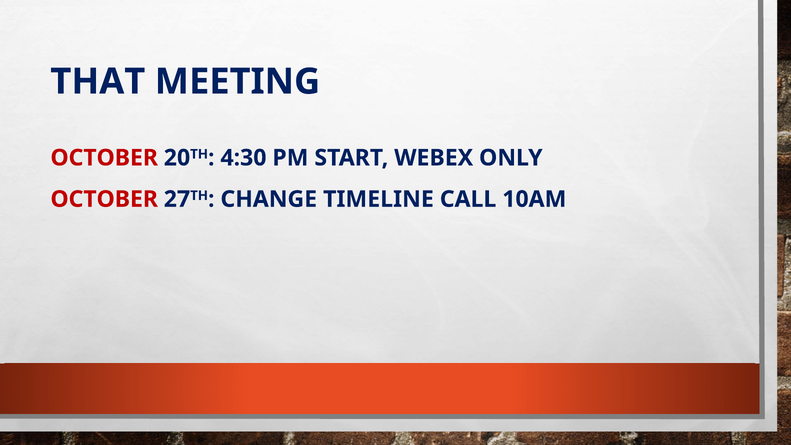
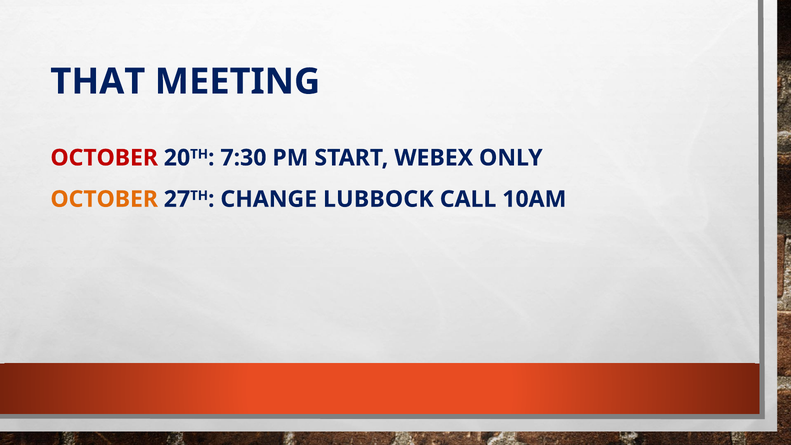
4:30: 4:30 -> 7:30 (243, 158)
OCTOBER colour: red -> orange (104, 199)
TIMELINE: TIMELINE -> LUBBOCK (378, 199)
